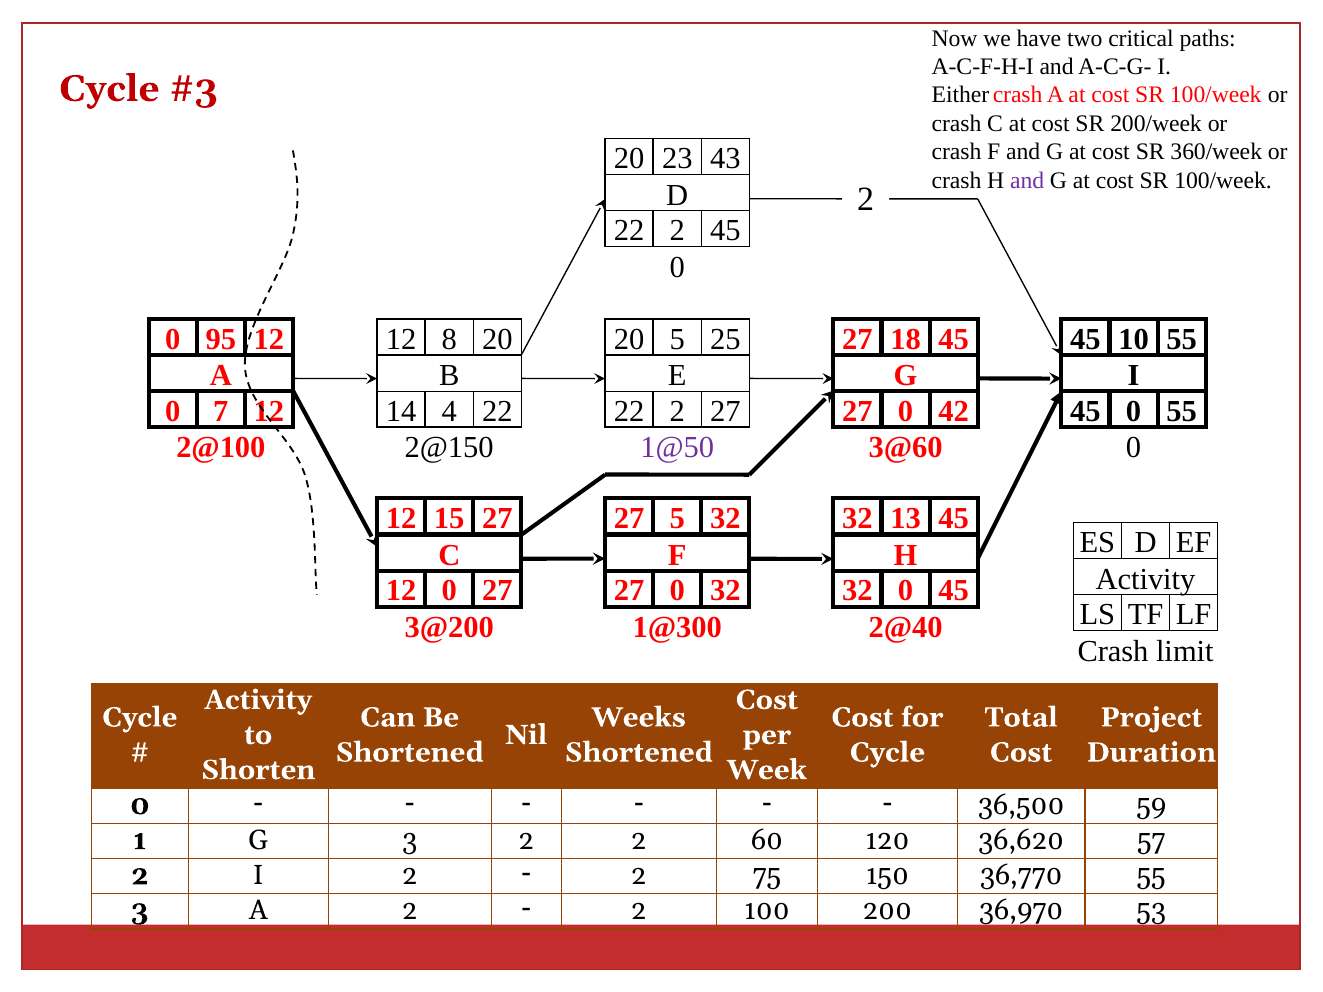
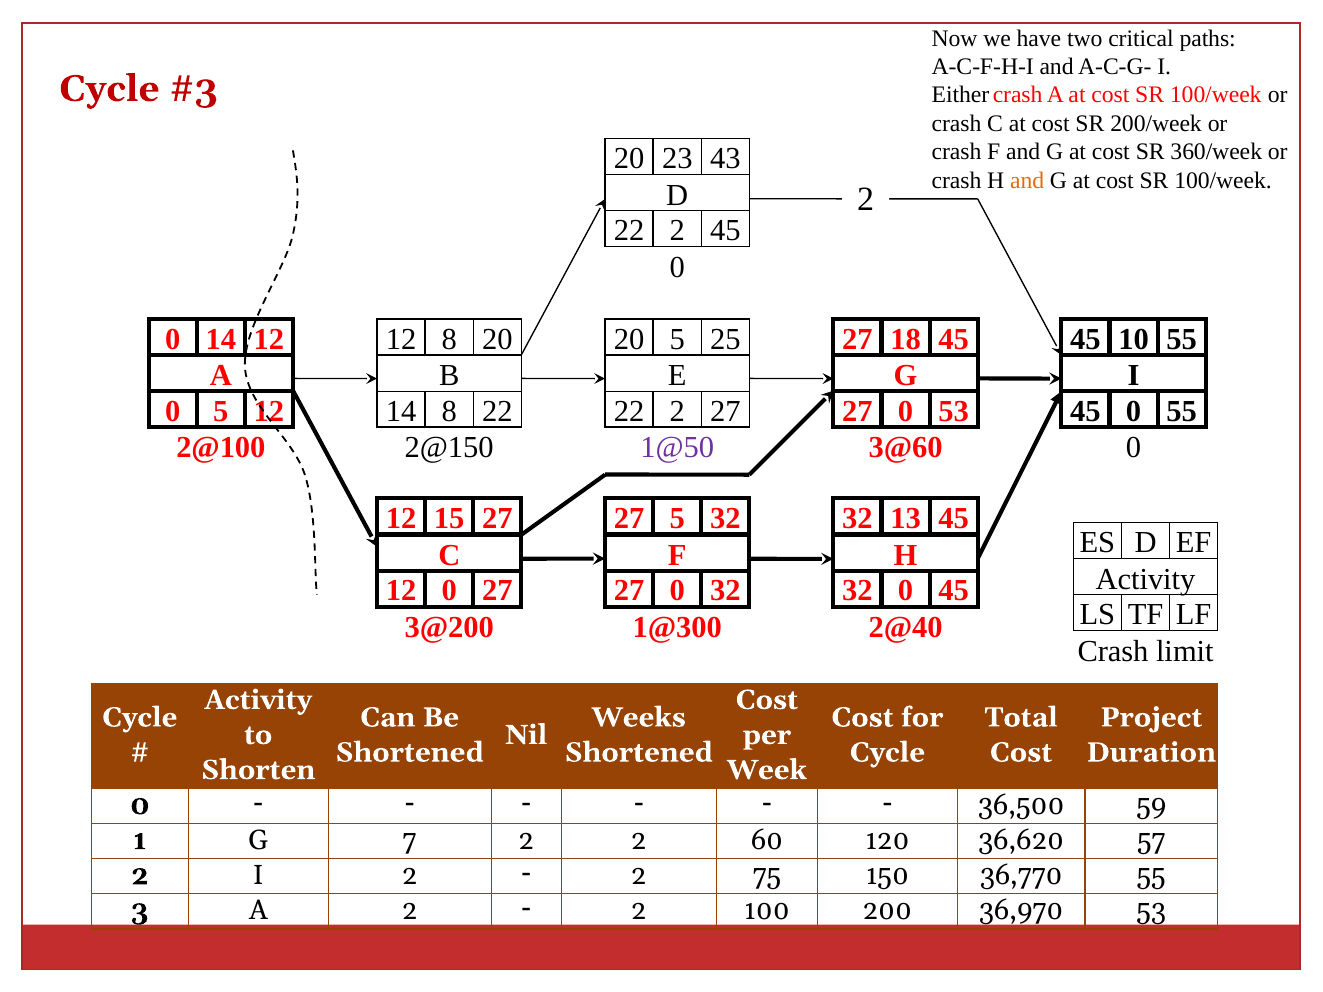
and colour: purple -> orange (1027, 180)
0 95: 95 -> 14 (221, 339)
0 7: 7 -> 5 (221, 411)
14 4: 4 -> 8 (449, 412)
0 42: 42 -> 53 (954, 412)
G 3: 3 -> 7 (410, 840)
